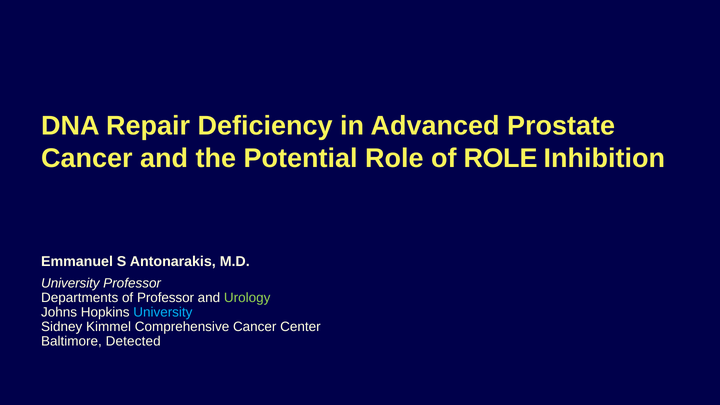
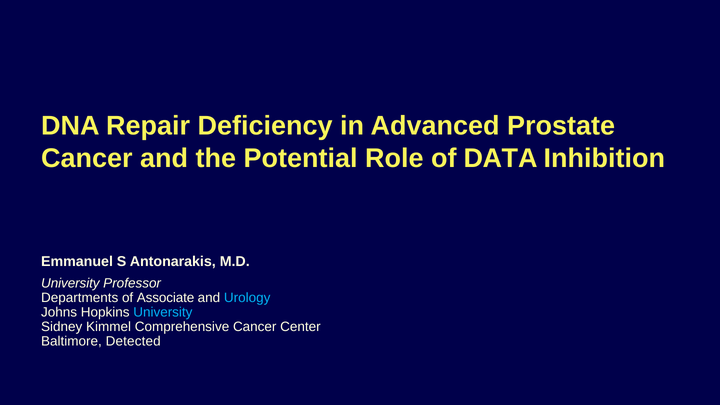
of ROLE: ROLE -> DATA (501, 158)
of Professor: Professor -> Associate (166, 298)
Urology colour: light green -> light blue (247, 298)
